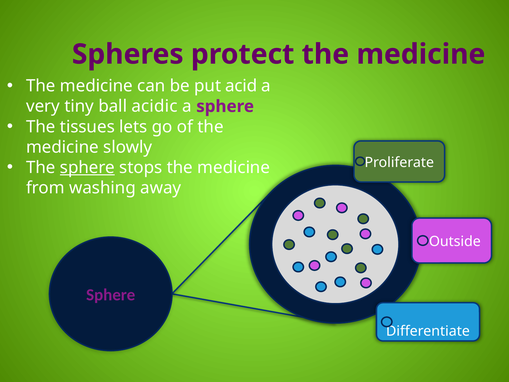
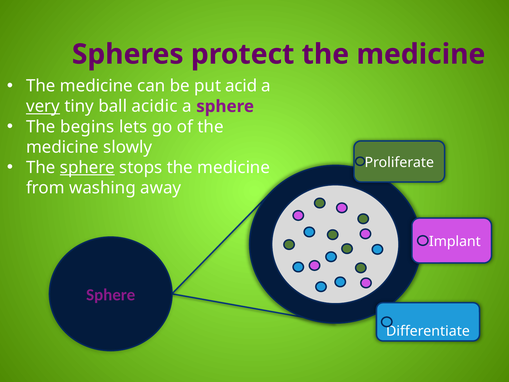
very underline: none -> present (43, 106)
tissues: tissues -> begins (87, 127)
Outside: Outside -> Implant (455, 241)
